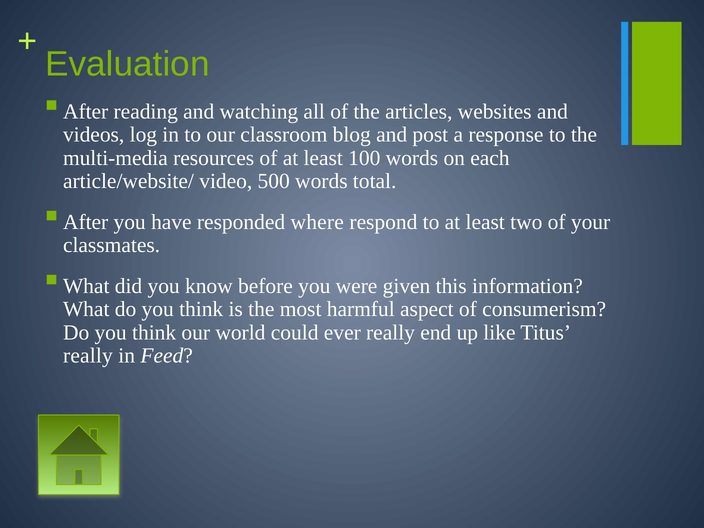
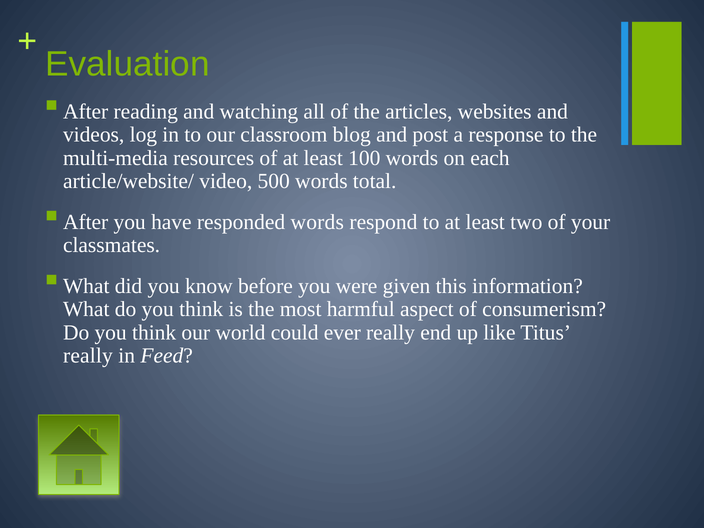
responded where: where -> words (317, 222)
